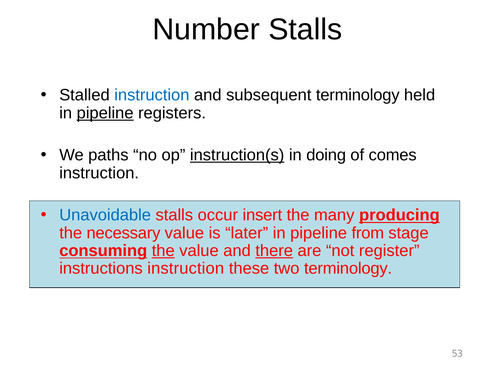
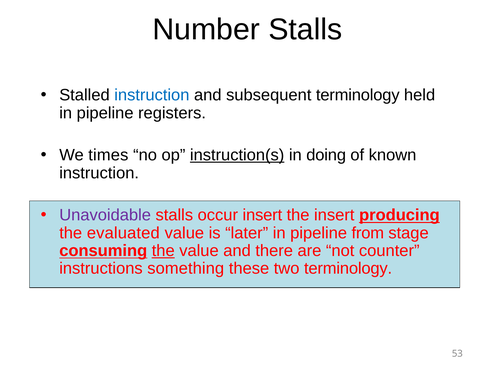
pipeline underline: present -> none (105, 113)
paths: paths -> times (108, 155)
comes: comes -> known (393, 155)
Unavoidable colour: blue -> purple (105, 215)
the many: many -> insert (334, 215)
necessary: necessary -> evaluated (123, 233)
there underline: present -> none (274, 251)
register: register -> counter (389, 251)
instructions instruction: instruction -> something (186, 269)
